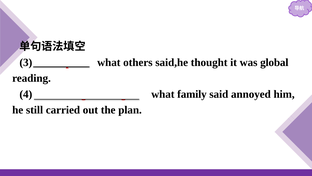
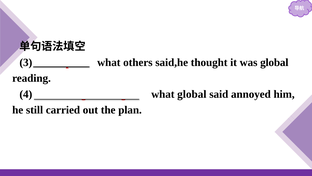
what family: family -> global (192, 94)
